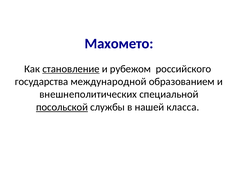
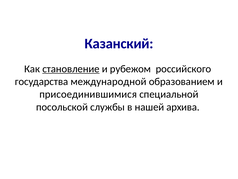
Махомето: Махомето -> Казанский (119, 43)
внешнеполитических: внешнеполитических -> присоединившимися (88, 94)
посольской underline: present -> none (62, 107)
класса: класса -> архива (183, 107)
